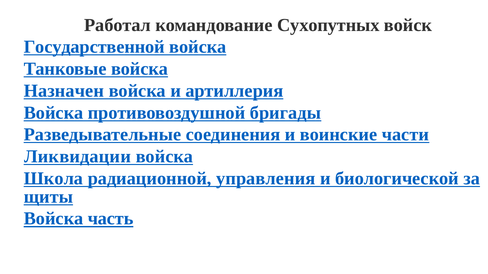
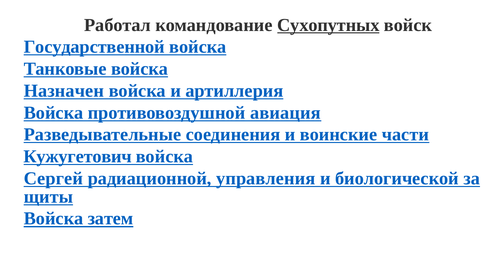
Сухопутных underline: none -> present (328, 25)
бригады: бригады -> авиация (285, 113)
Ликвидации: Ликвидации -> Кужугетович (78, 157)
Школа: Школа -> Сергей (53, 179)
часть: часть -> затем (111, 219)
